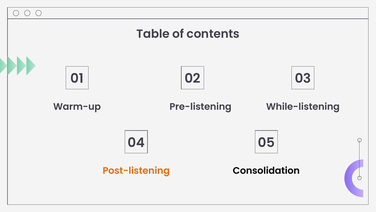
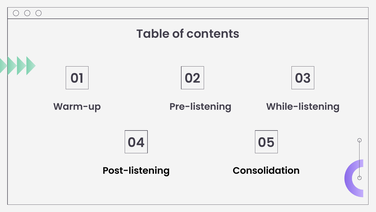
Post-listening colour: orange -> black (136, 170)
